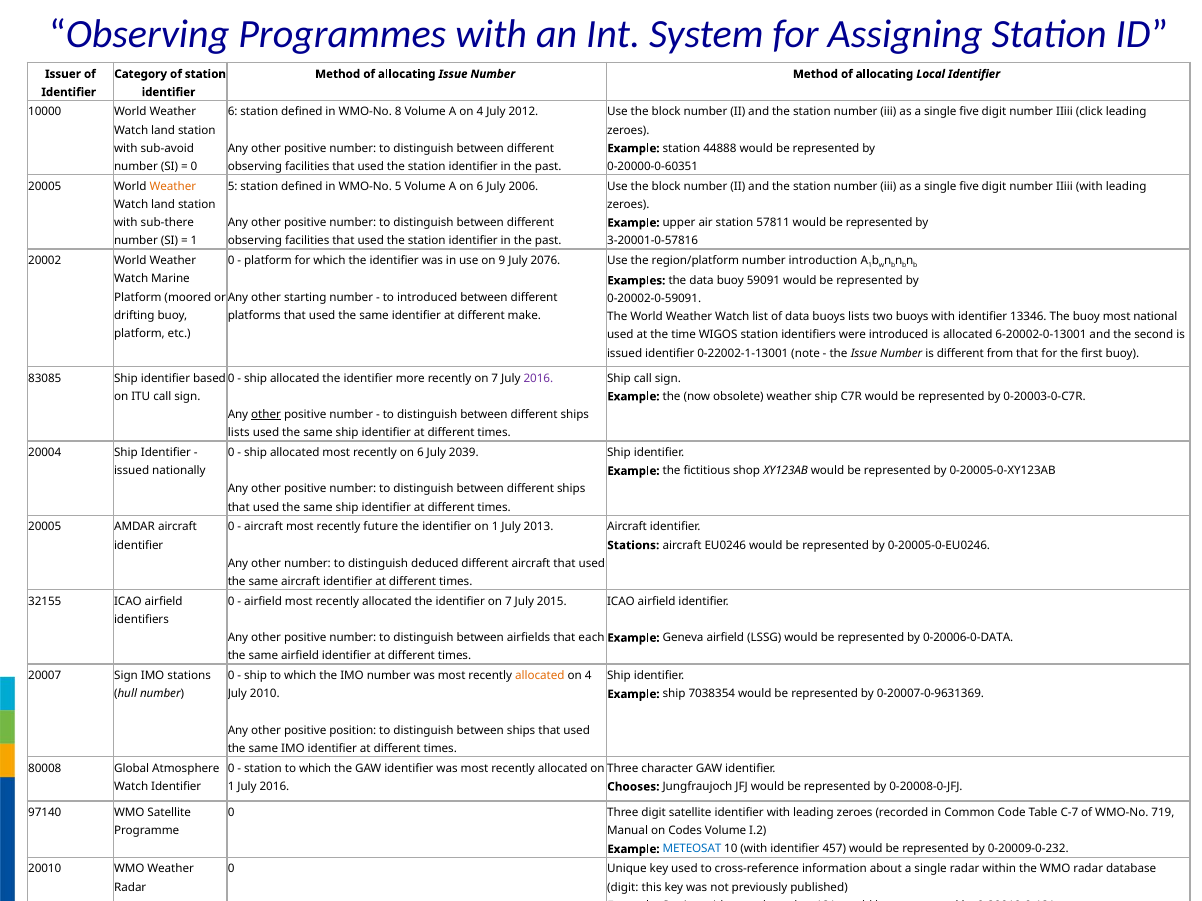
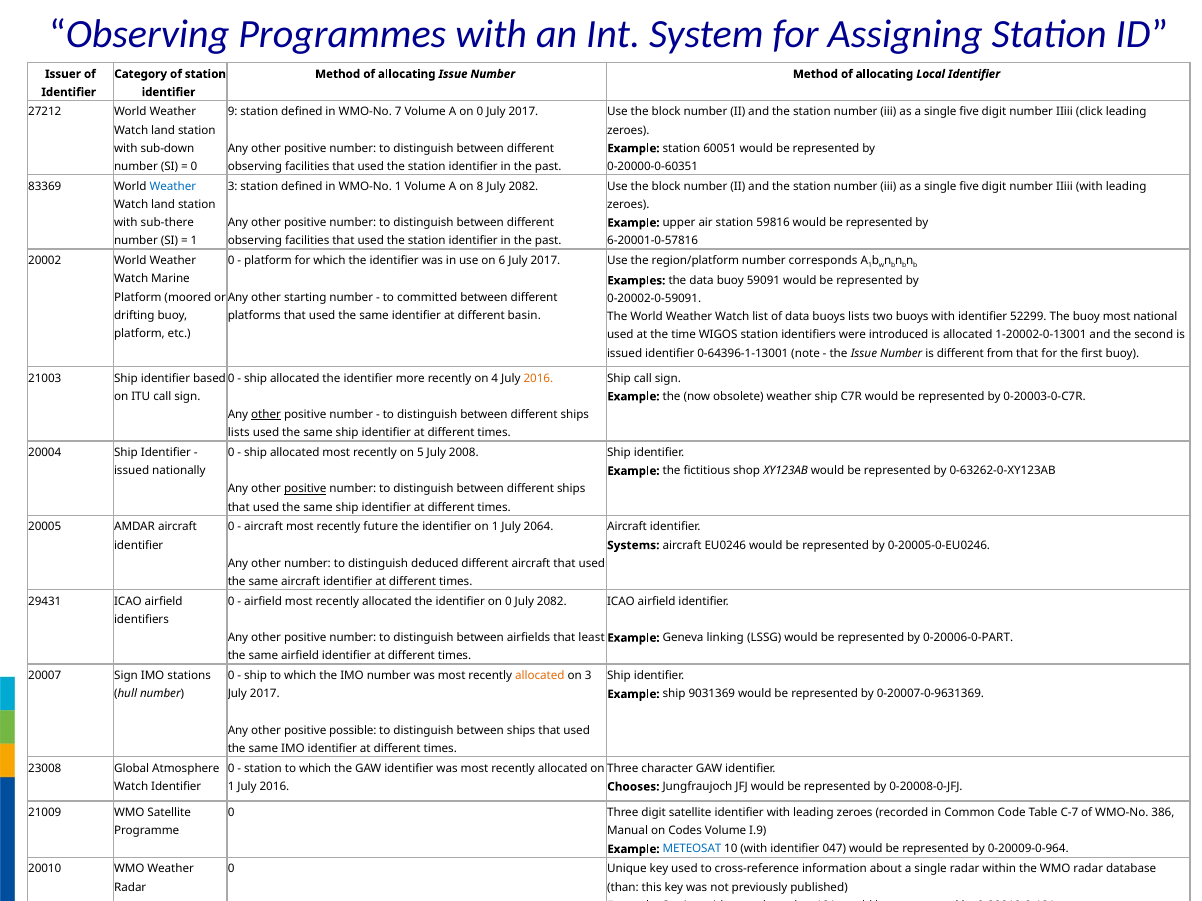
10000: 10000 -> 27212 (45, 112)
6: 6 -> 9 (233, 112)
8: 8 -> 7 (398, 112)
A on 4: 4 -> 0 (480, 112)
2012: 2012 -> 2017 (523, 112)
sub-avoid: sub-avoid -> sub-down (167, 148)
44888: 44888 -> 60051 (720, 148)
20005: 20005 -> 83369 (45, 187)
Weather colour: orange -> blue (173, 187)
5: 5 -> 3 (233, 187)
WMO-No 5: 5 -> 1 (398, 187)
A on 6: 6 -> 8 (480, 187)
2006: 2006 -> 2082 (523, 187)
57811: 57811 -> 59816 (773, 223)
3-20001-0-57816: 3-20001-0-57816 -> 6-20001-0-57816 (653, 241)
9: 9 -> 6 (502, 261)
2076: 2076 -> 2017 (545, 261)
introduction: introduction -> corresponds (823, 261)
to introduced: introduced -> committed (427, 297)
make: make -> basin (524, 316)
13346: 13346 -> 52299 (1028, 317)
6-20002-0-13001: 6-20002-0-13001 -> 1-20002-0-13001 (1041, 335)
0-22002-1-13001: 0-22002-1-13001 -> 0-64396-1-13001 (743, 353)
83085: 83085 -> 21003 (45, 379)
recently on 7: 7 -> 4 (495, 379)
2016 colour: purple -> orange (538, 379)
recently on 6: 6 -> 5 (420, 453)
2039: 2039 -> 2008 (464, 453)
0-20005-0-XY123AB: 0-20005-0-XY123AB -> 0-63262-0-XY123AB (1003, 471)
positive underline: none -> present (305, 489)
2013: 2013 -> 2064 (539, 527)
Stations: Stations -> Systems (633, 546)
32155: 32155 -> 29431 (45, 602)
identifier on 7: 7 -> 0 (508, 602)
2015: 2015 -> 2082 (552, 602)
each: each -> least (592, 638)
Geneva airfield: airfield -> linking (725, 638)
0-20006-0-DATA: 0-20006-0-DATA -> 0-20006-0-PART (968, 638)
4: 4 -> 3 (588, 676)
2010: 2010 -> 2017 (265, 694)
7038354: 7038354 -> 9031369 (712, 694)
position: position -> possible (353, 731)
80008: 80008 -> 23008 (45, 769)
97140: 97140 -> 21009 (45, 813)
719: 719 -> 386 (1163, 813)
I.2: I.2 -> I.9 (758, 831)
457: 457 -> 047 (834, 850)
0-20009-0-232: 0-20009-0-232 -> 0-20009-0-964 (1028, 850)
digit: digit -> than (623, 888)
